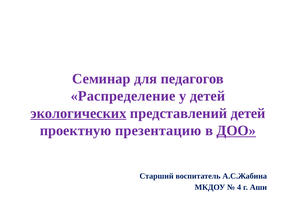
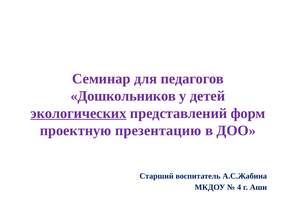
Распределение: Распределение -> Дошкольников (123, 96)
представлений детей: детей -> форм (248, 113)
ДОО underline: present -> none (236, 130)
